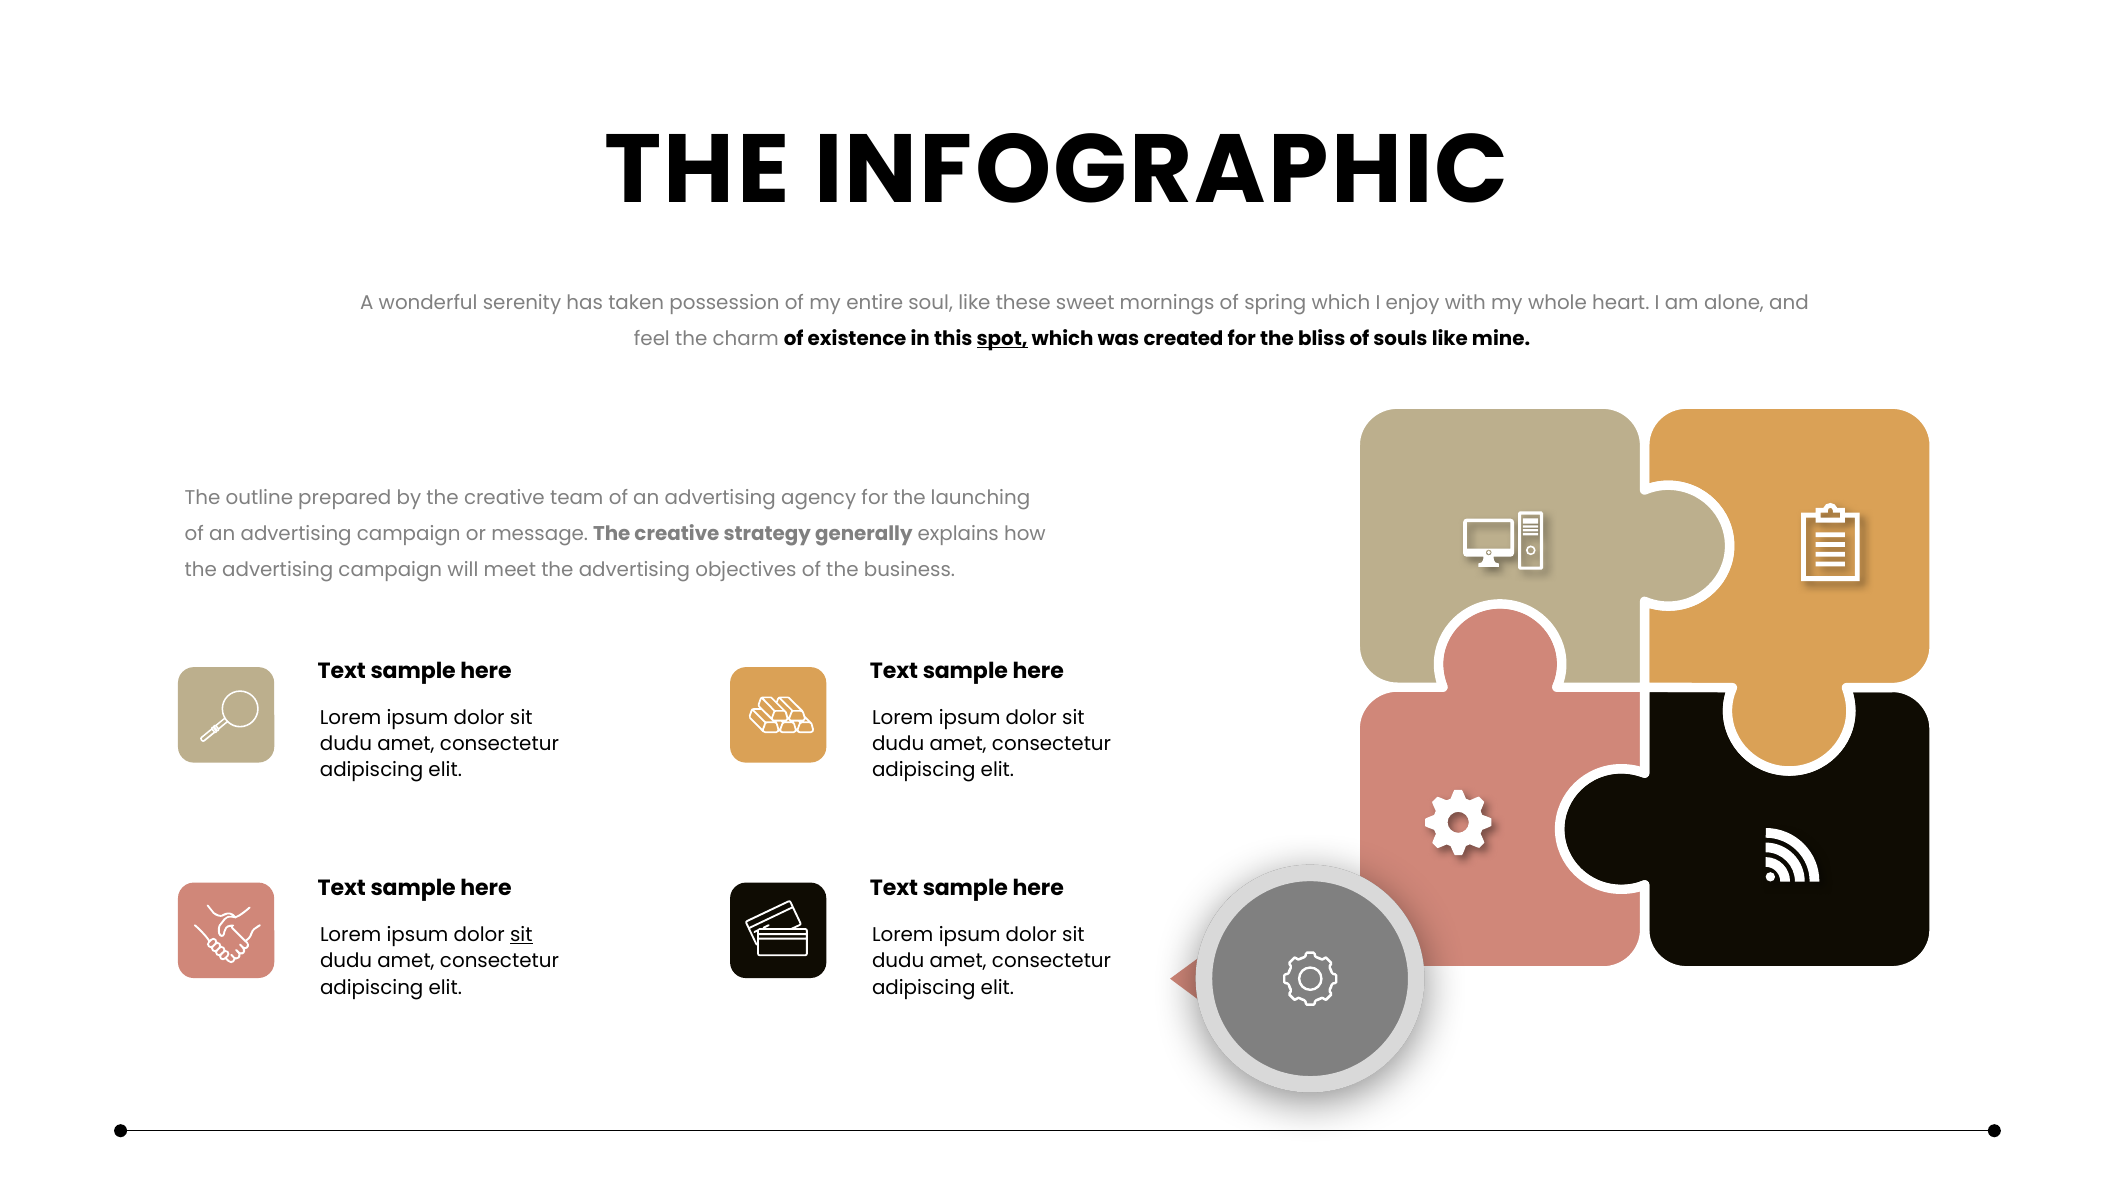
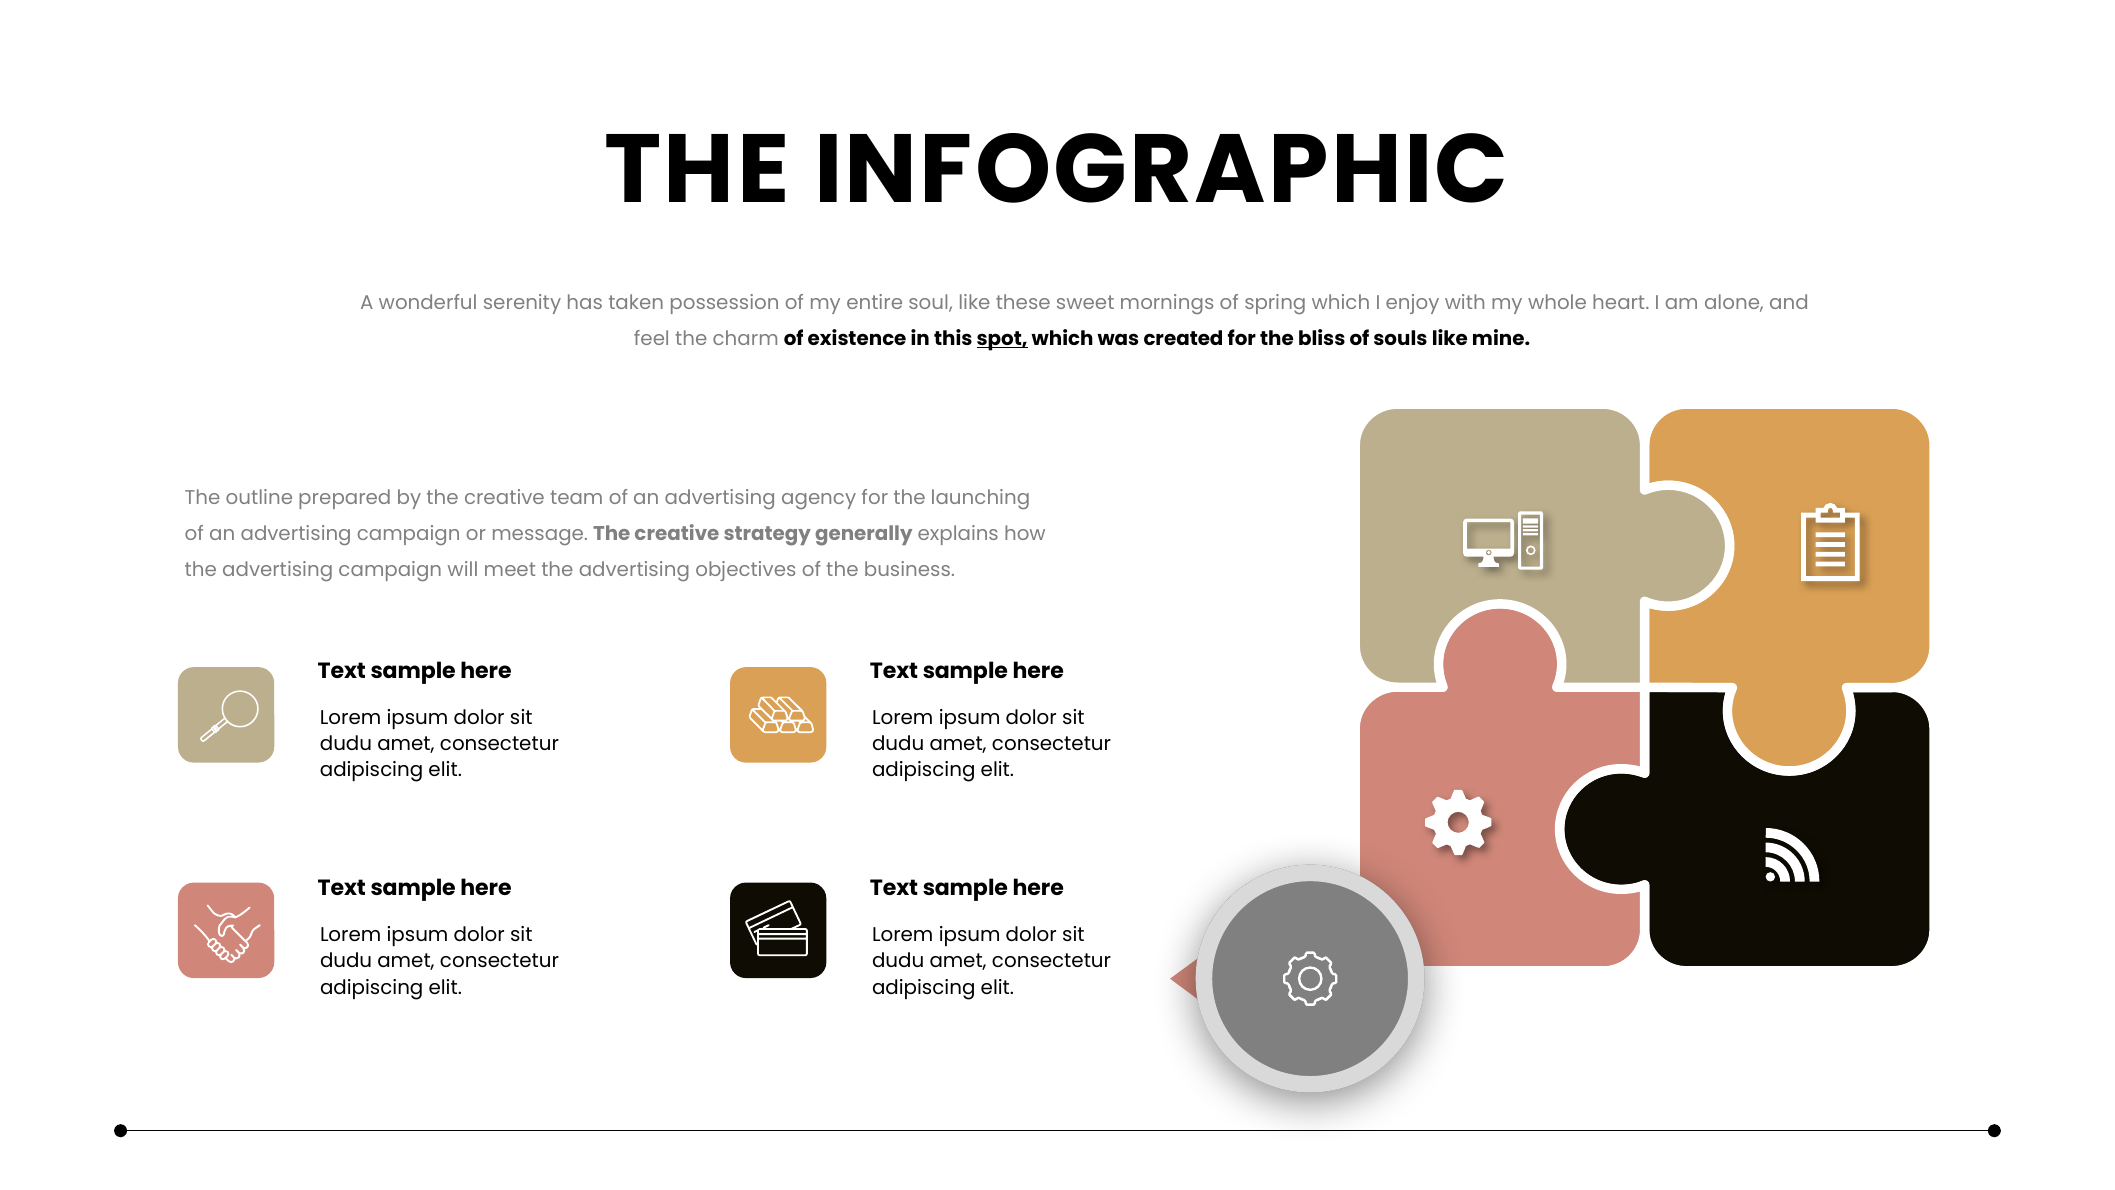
sit underline: present -> none (521, 935)
